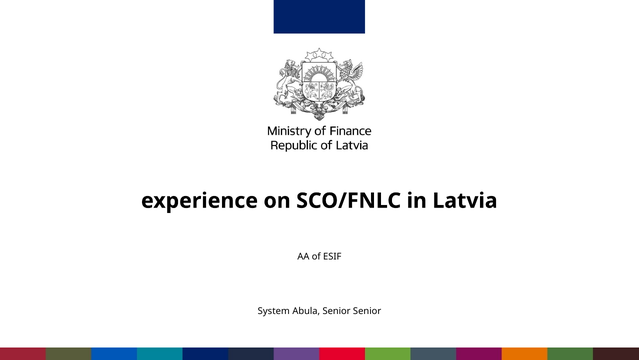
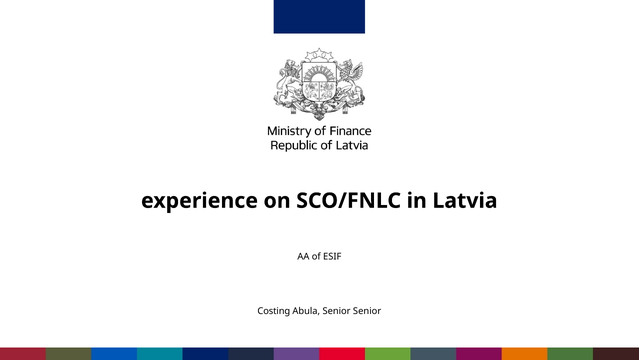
System: System -> Costing (274, 311)
